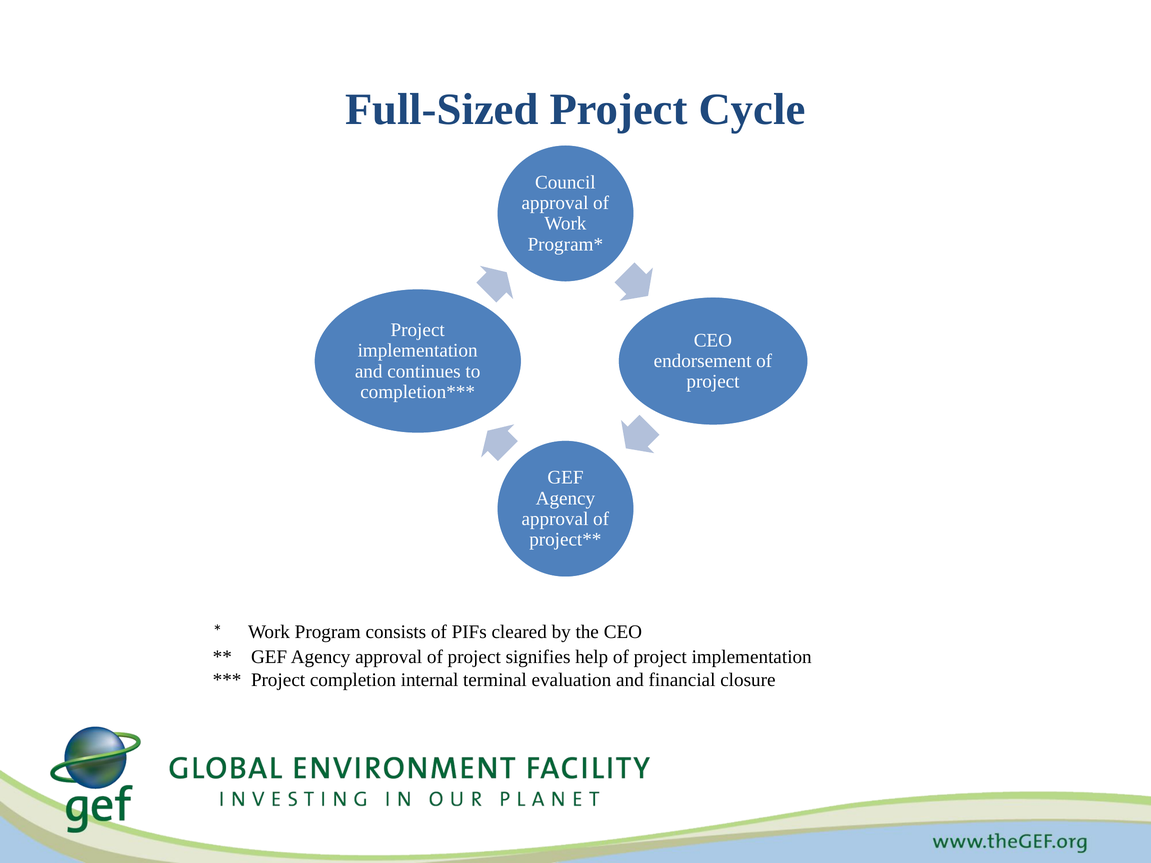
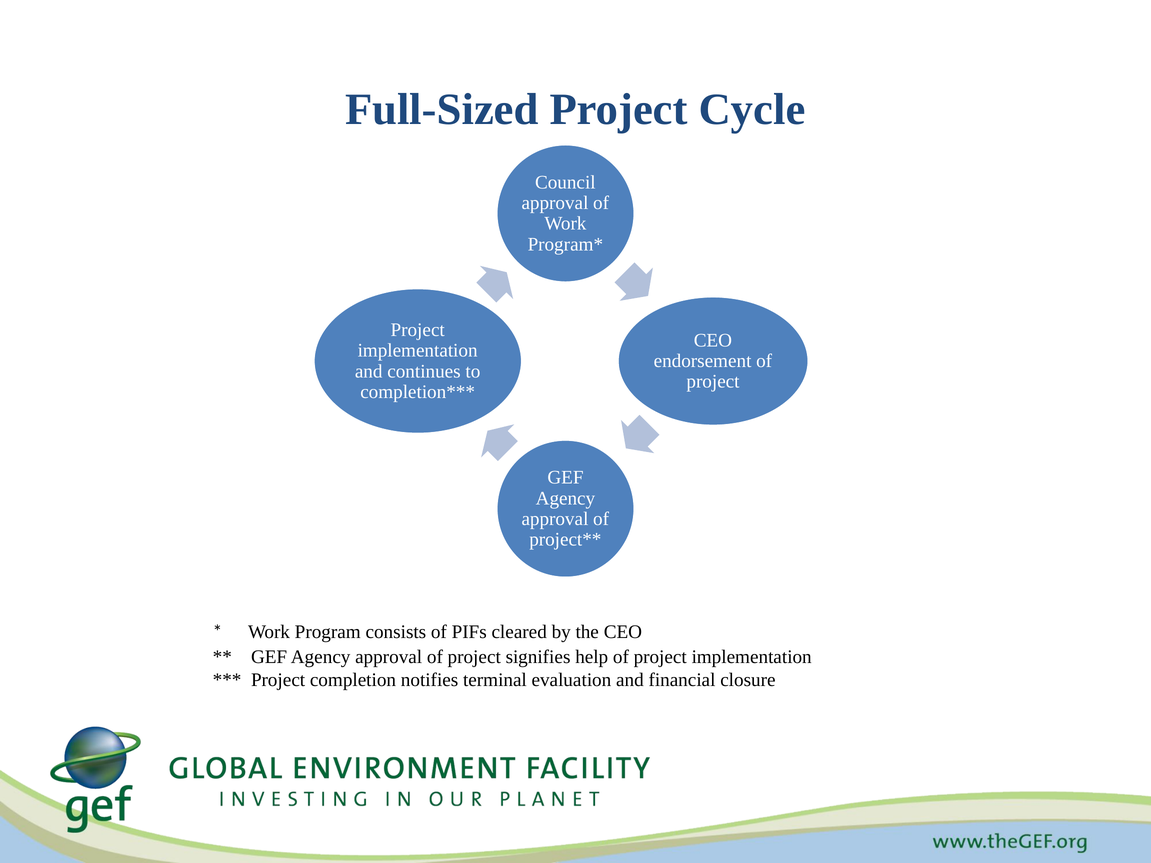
internal: internal -> notifies (430, 680)
